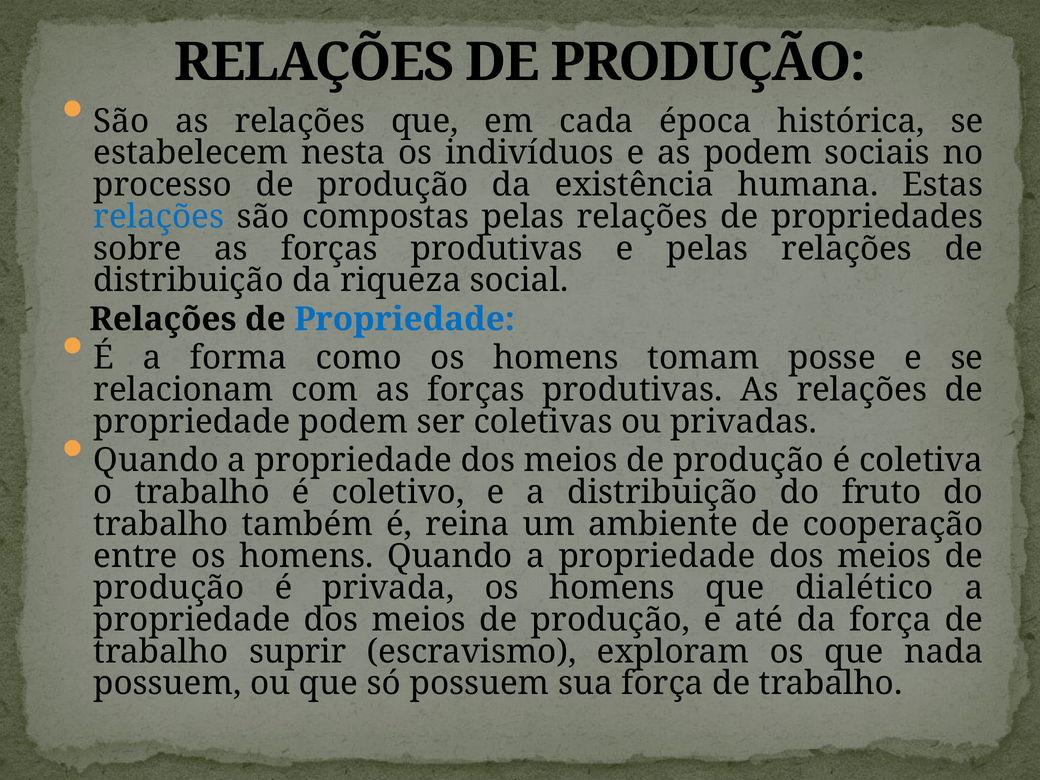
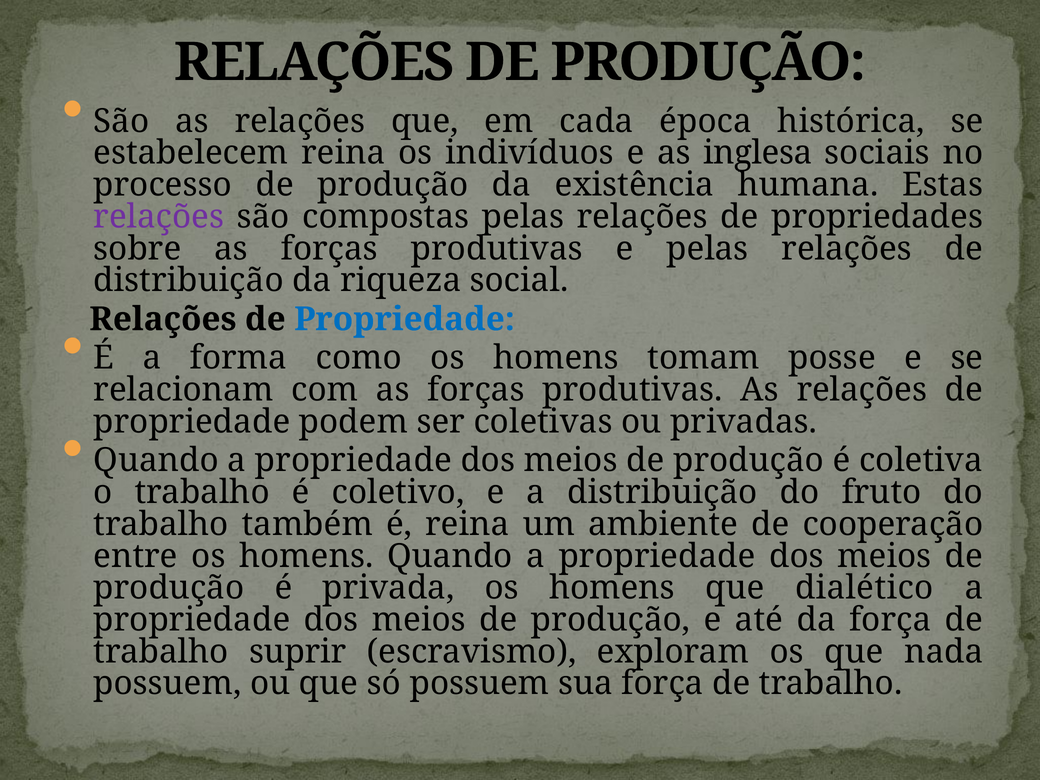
estabelecem nesta: nesta -> reina (343, 153)
as podem: podem -> inglesa (758, 153)
relações colour: blue -> purple (159, 217)
